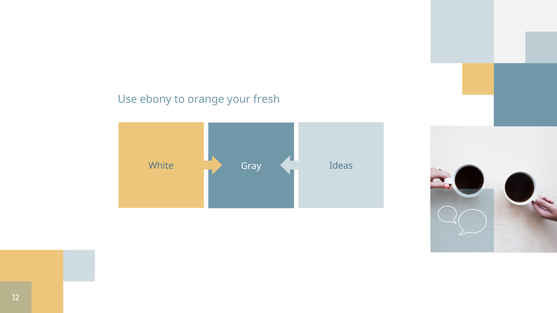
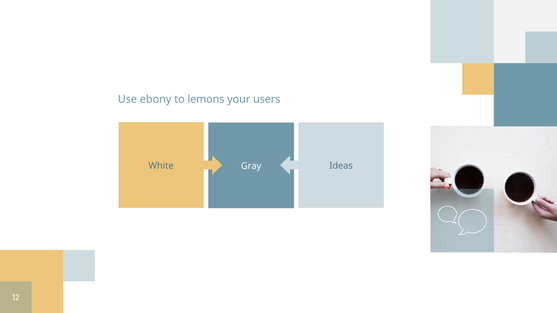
orange: orange -> lemons (206, 99)
fresh: fresh -> users (267, 99)
